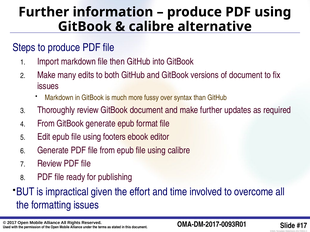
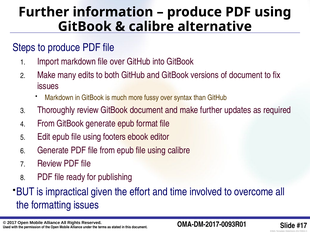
file then: then -> over (117, 62)
